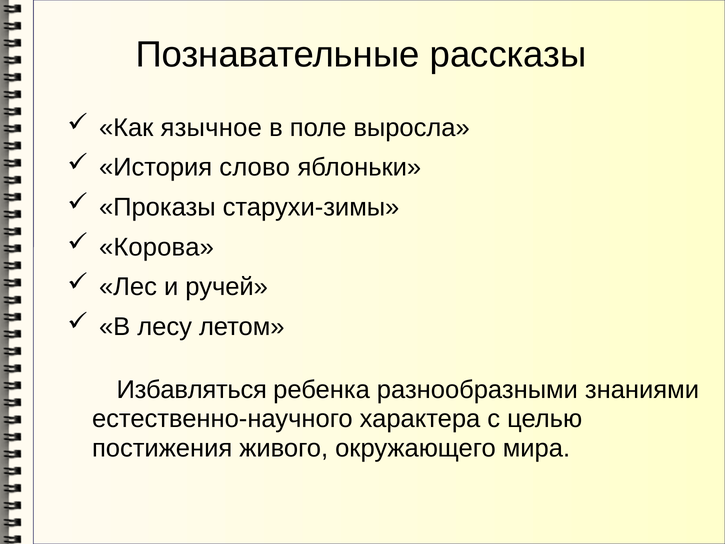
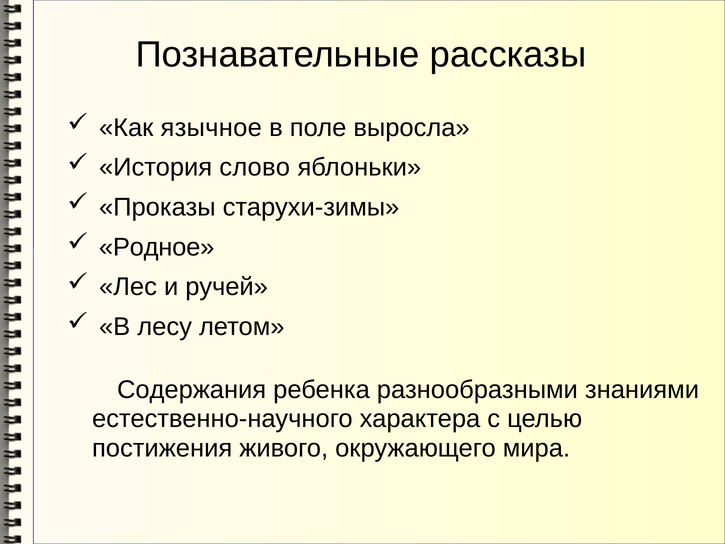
Корова: Корова -> Родное (157, 247)
Избавляться: Избавляться -> Содержания (192, 390)
